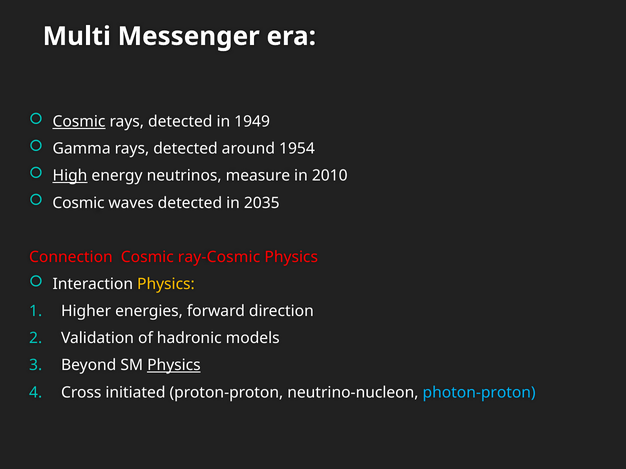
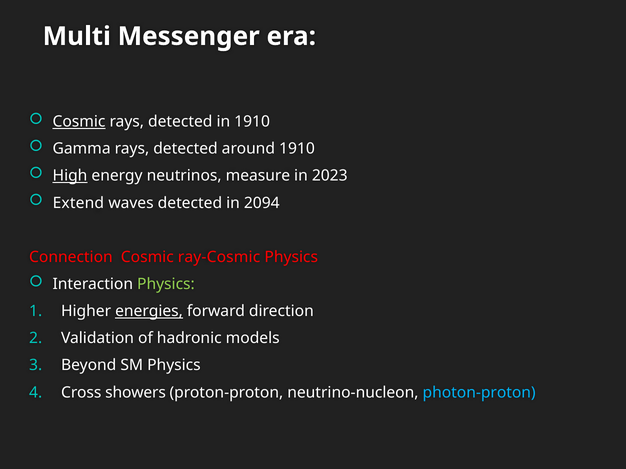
in 1949: 1949 -> 1910 (252, 122)
around 1954: 1954 -> 1910 (297, 149)
2010: 2010 -> 2023 (330, 176)
Cosmic: Cosmic -> Extend (78, 203)
2035: 2035 -> 2094 (262, 203)
Physics colour: yellow -> light green (166, 284)
energies underline: none -> present (149, 311)
Physics underline: present -> none (174, 366)
initiated: initiated -> showers (136, 393)
